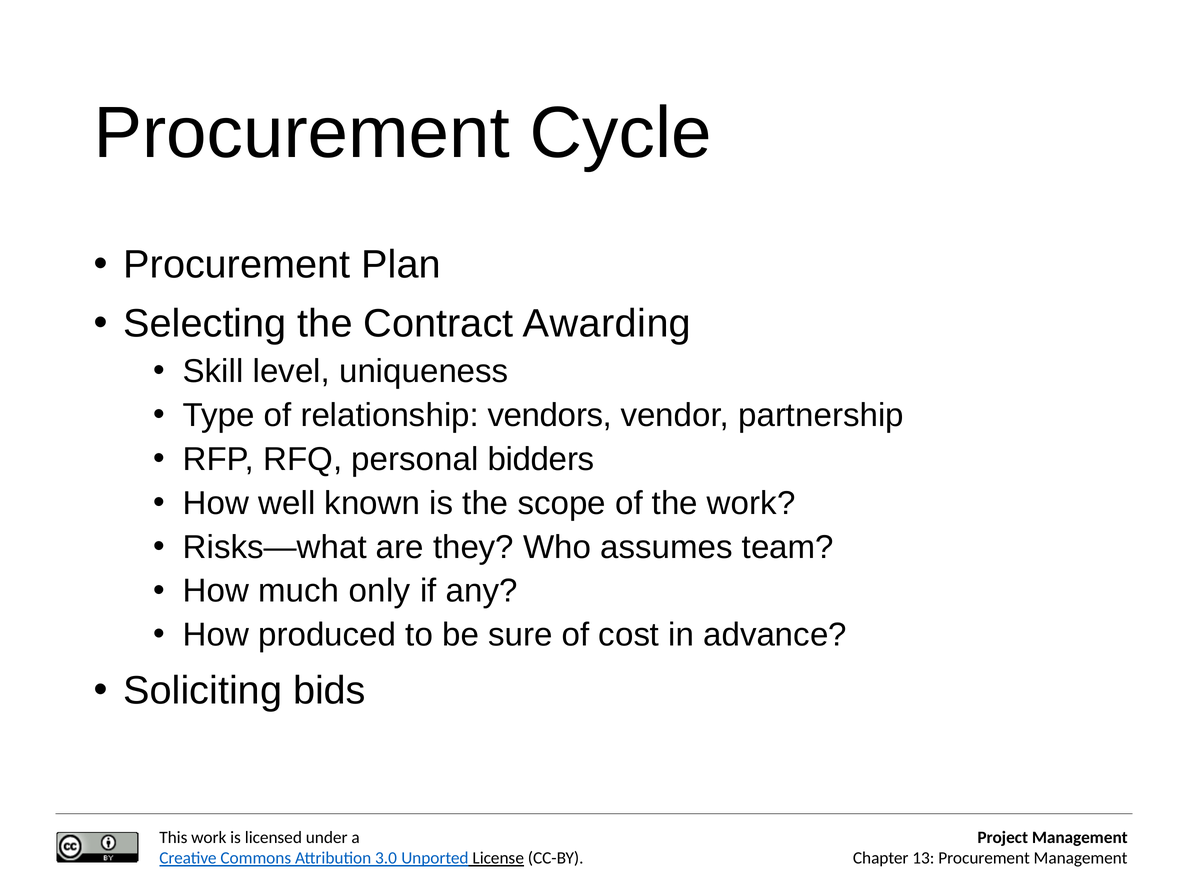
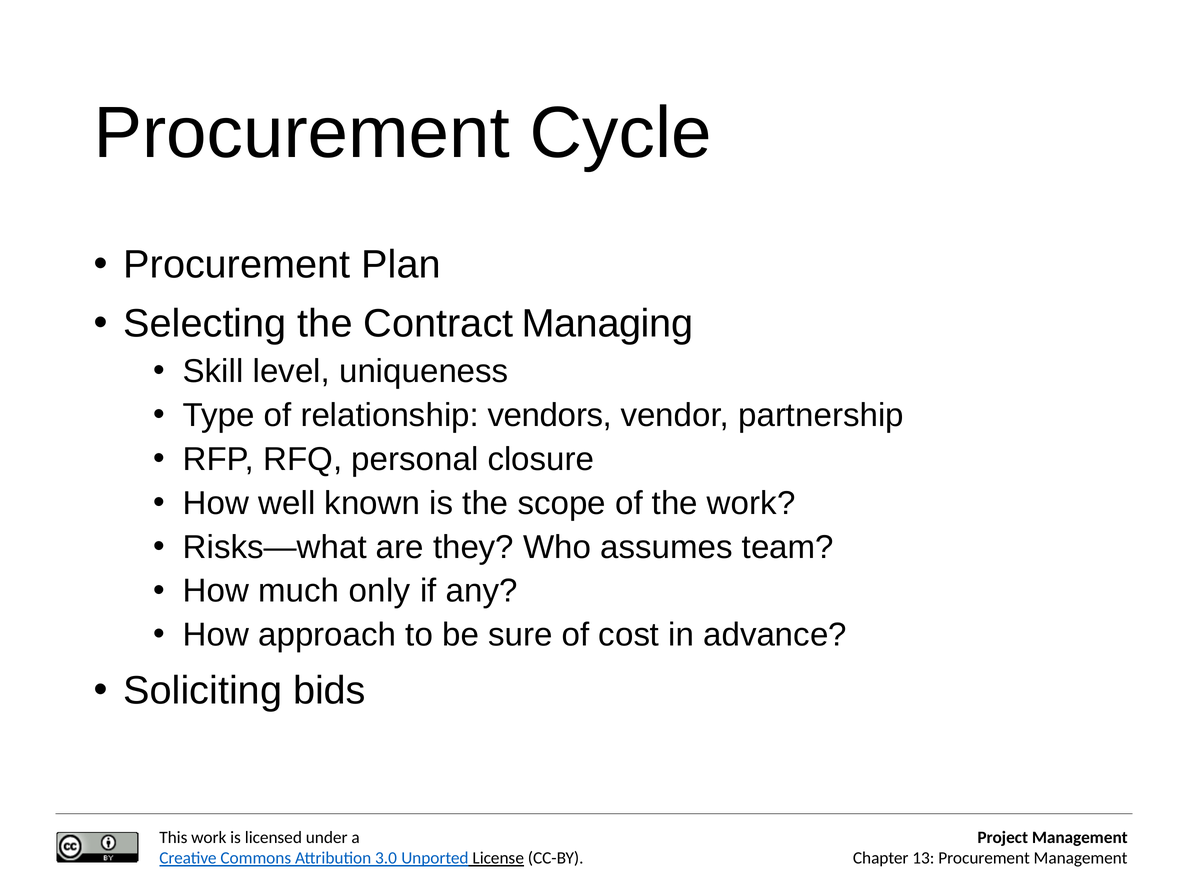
Awarding: Awarding -> Managing (607, 324)
bidders: bidders -> closure (541, 460)
produced: produced -> approach (327, 635)
